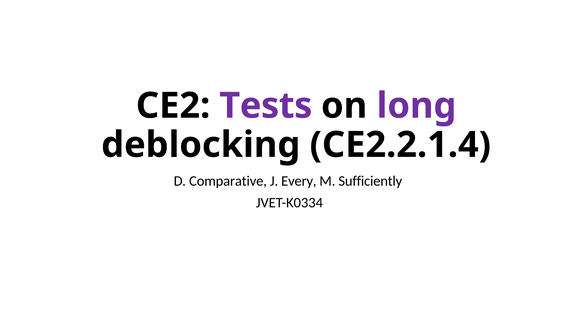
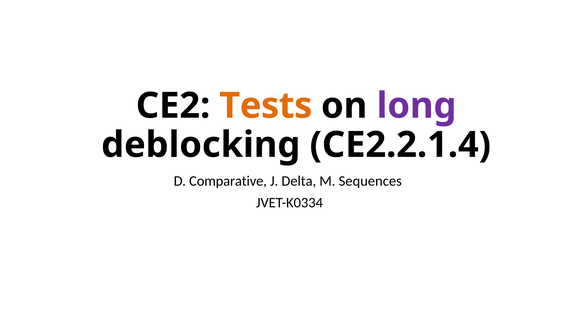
Tests colour: purple -> orange (266, 106)
Every: Every -> Delta (299, 181)
Sufficiently: Sufficiently -> Sequences (370, 181)
